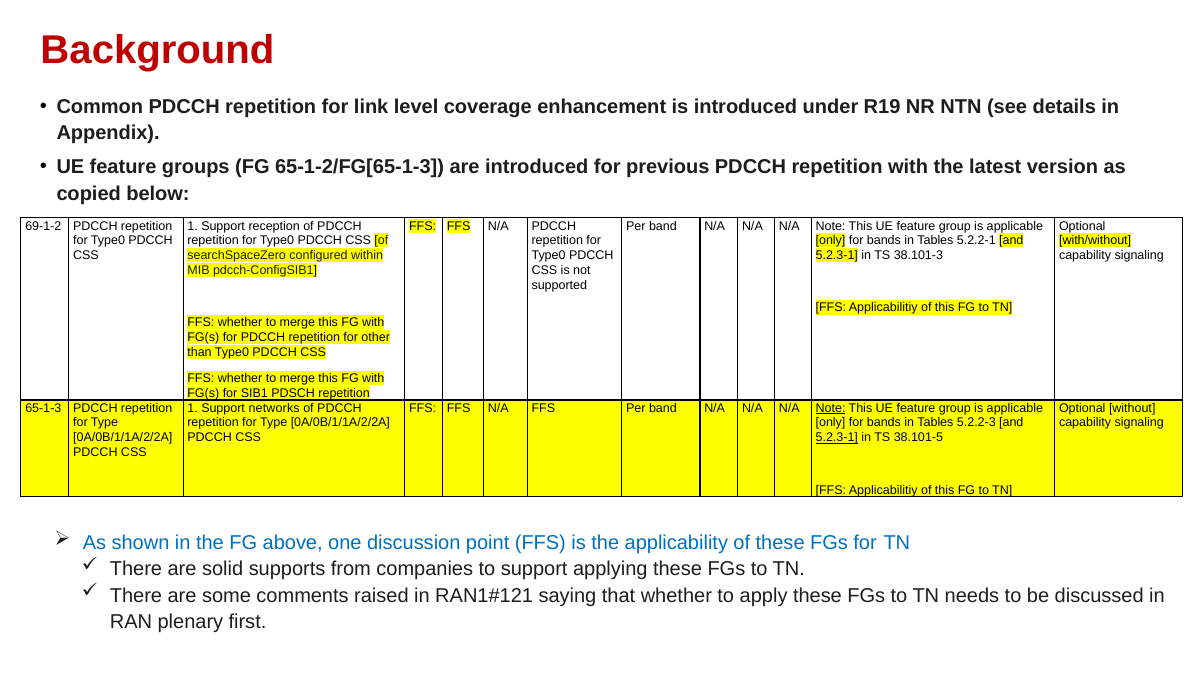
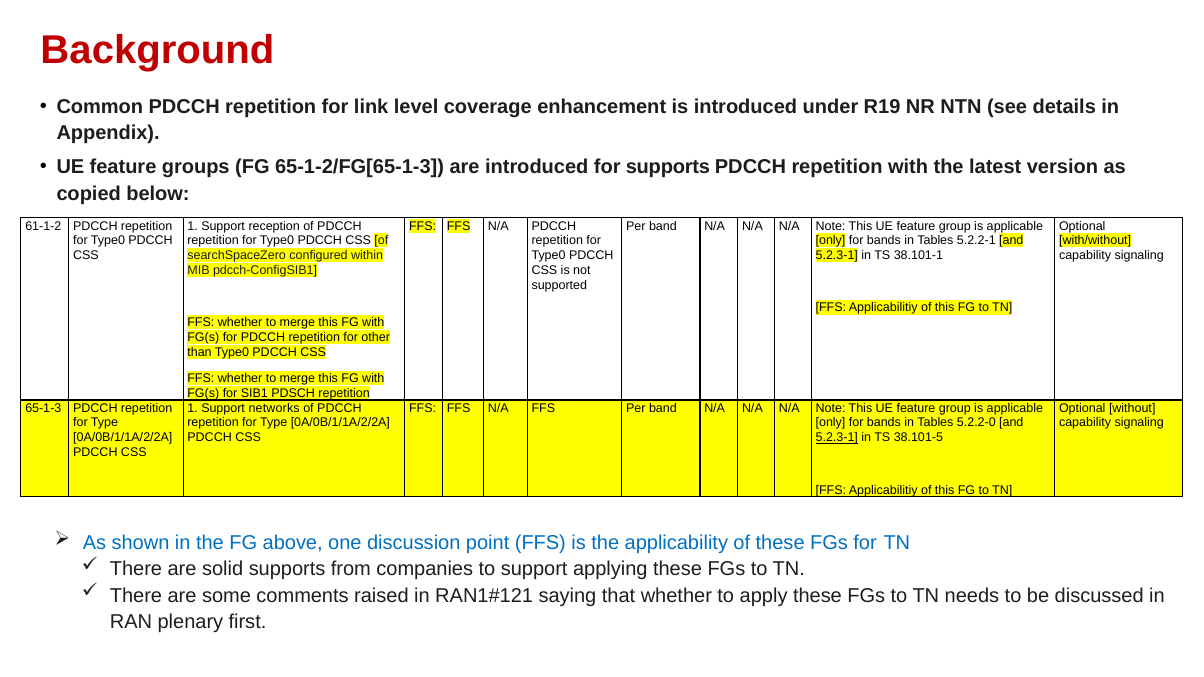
for previous: previous -> supports (668, 167)
69-1-2: 69-1-2 -> 61-1-2 (43, 226)
38.101-3: 38.101-3 -> 38.101-1 (918, 255)
Note underline: present -> none (831, 408)
5.2.2-3: 5.2.2-3 -> 5.2.2-0 (976, 423)
